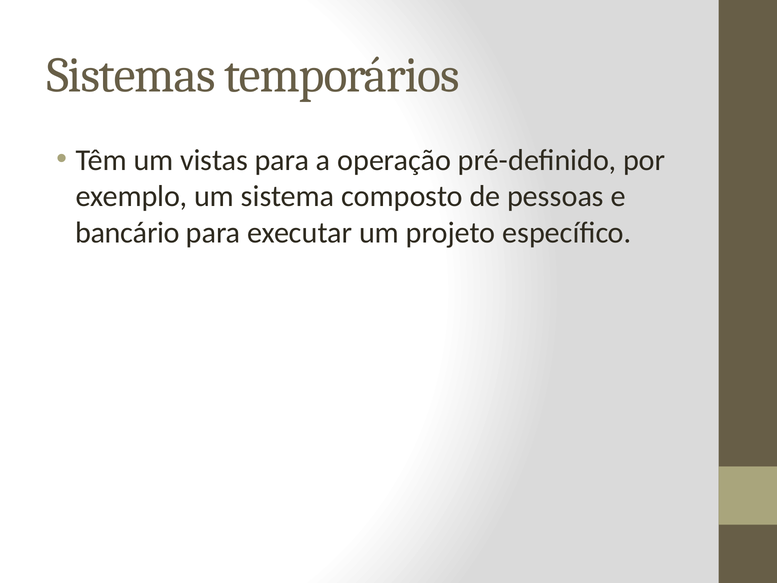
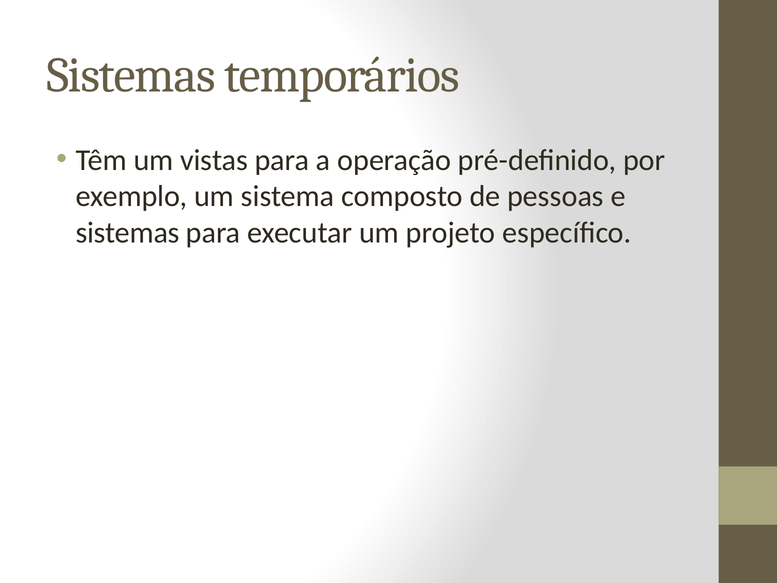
bancário: bancário -> sistemas (128, 232)
